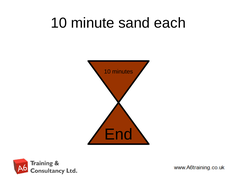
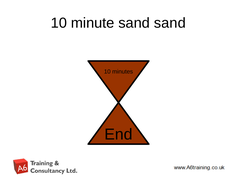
sand each: each -> sand (170, 23)
